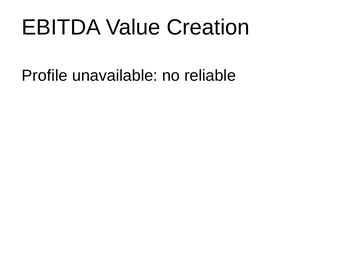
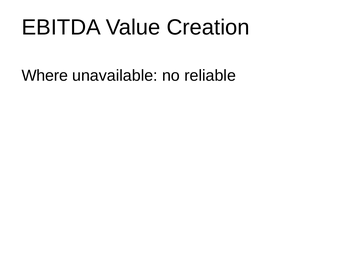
Profile: Profile -> Where (45, 75)
